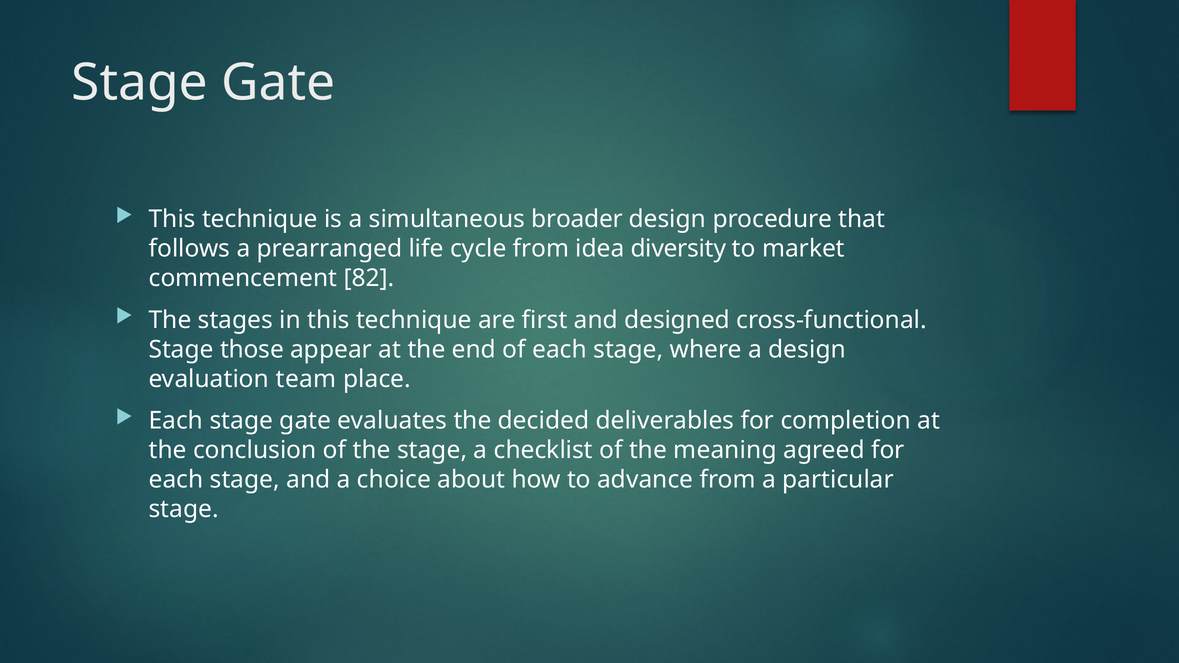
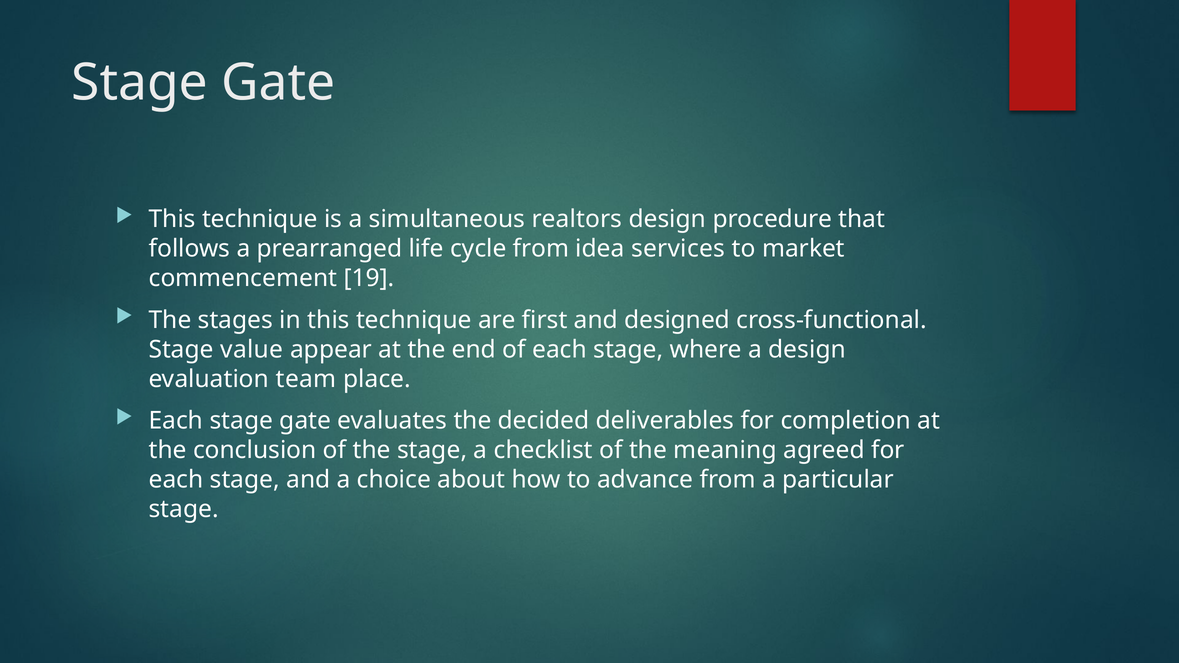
broader: broader -> realtors (577, 219)
diversity: diversity -> services (678, 249)
82: 82 -> 19 (369, 278)
those: those -> value (252, 350)
